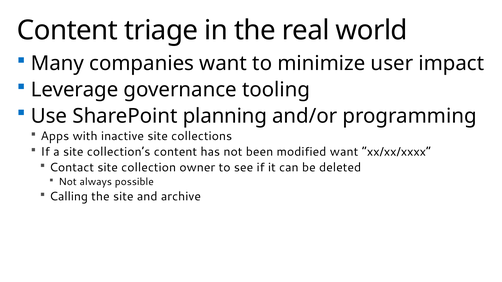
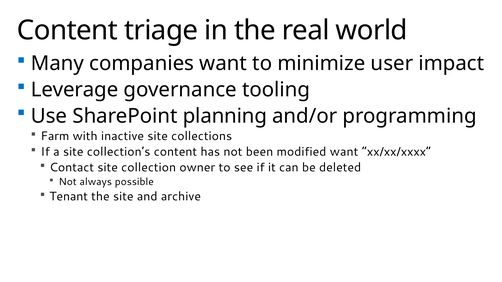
Apps: Apps -> Farm (55, 136)
Calling: Calling -> Tenant (69, 197)
